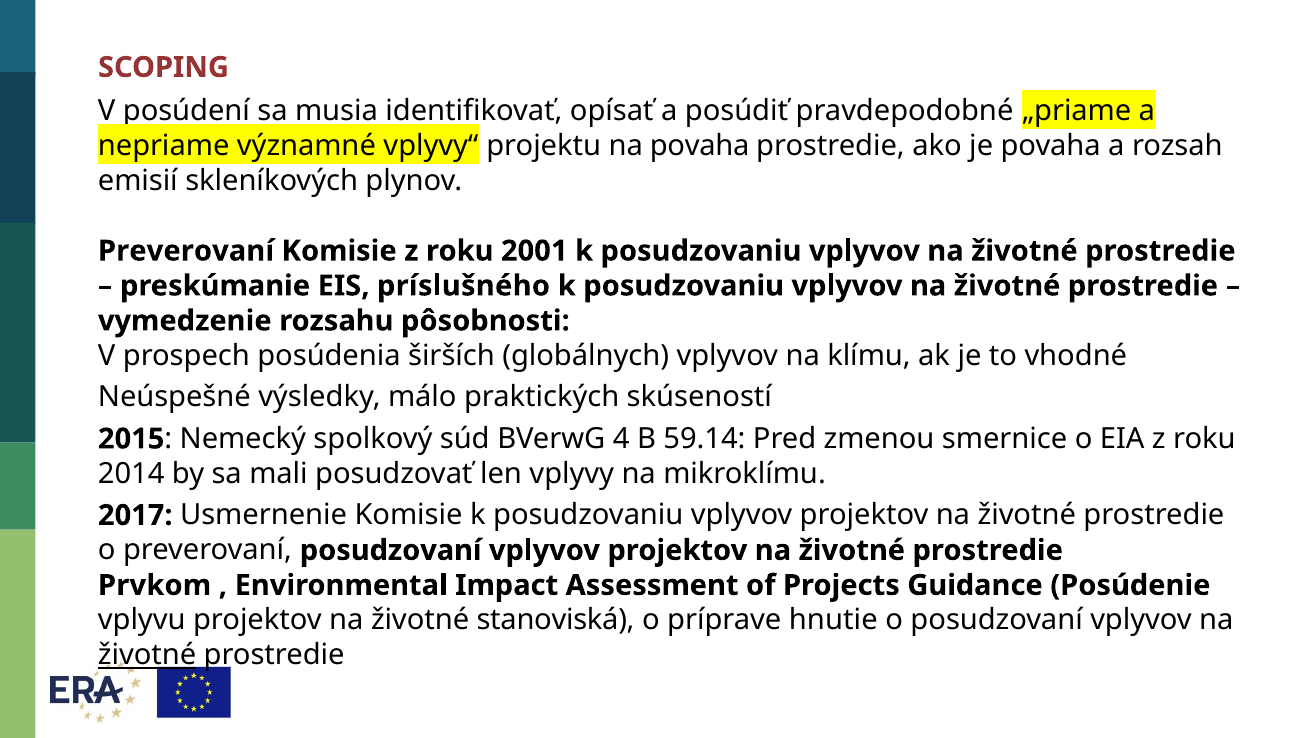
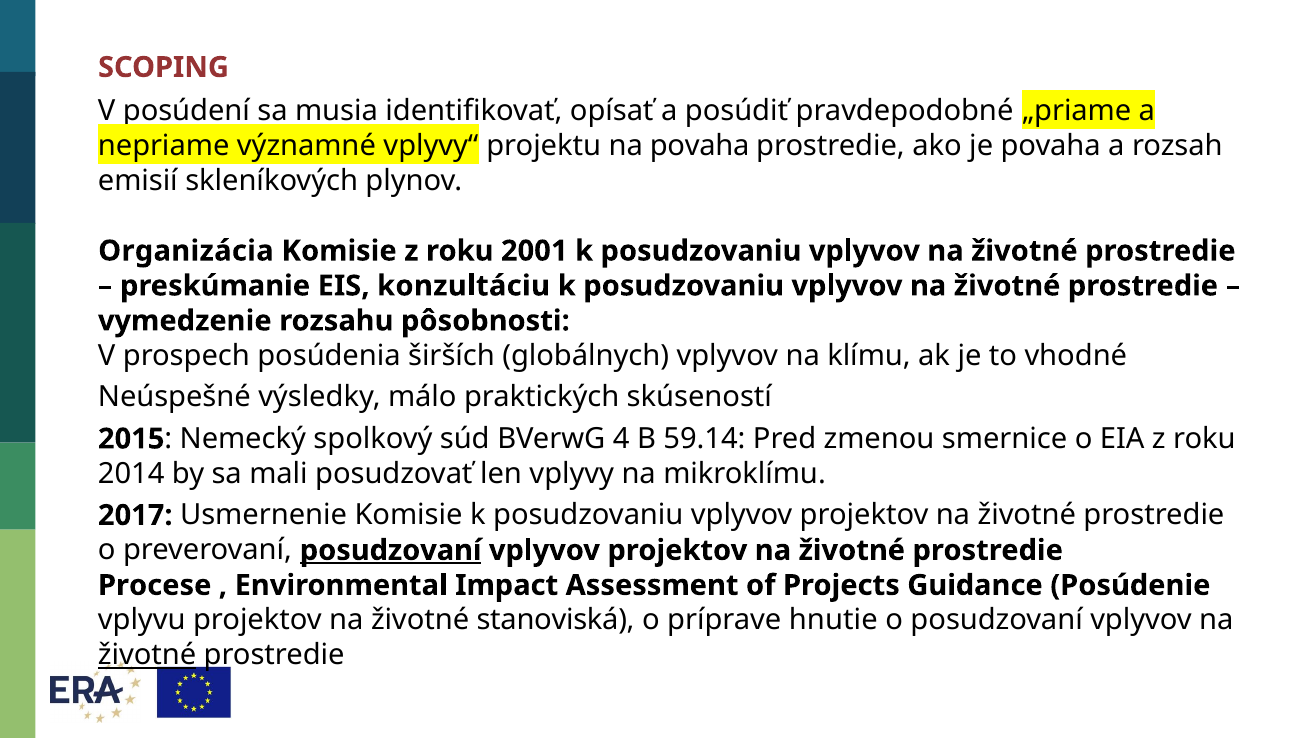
Preverovaní: Preverovaní -> Organizácia (186, 251)
príslušného: príslušného -> konzultáciu (463, 286)
posudzovaní underline: none -> present (391, 550)
Prvkom: Prvkom -> Procese (155, 585)
